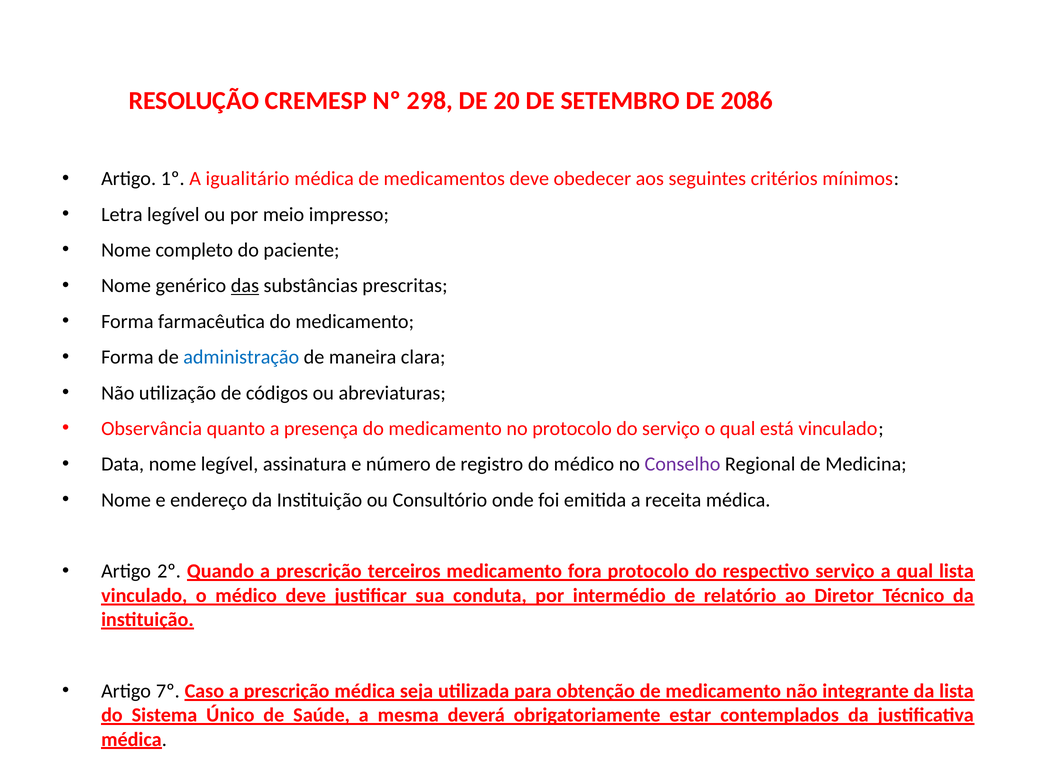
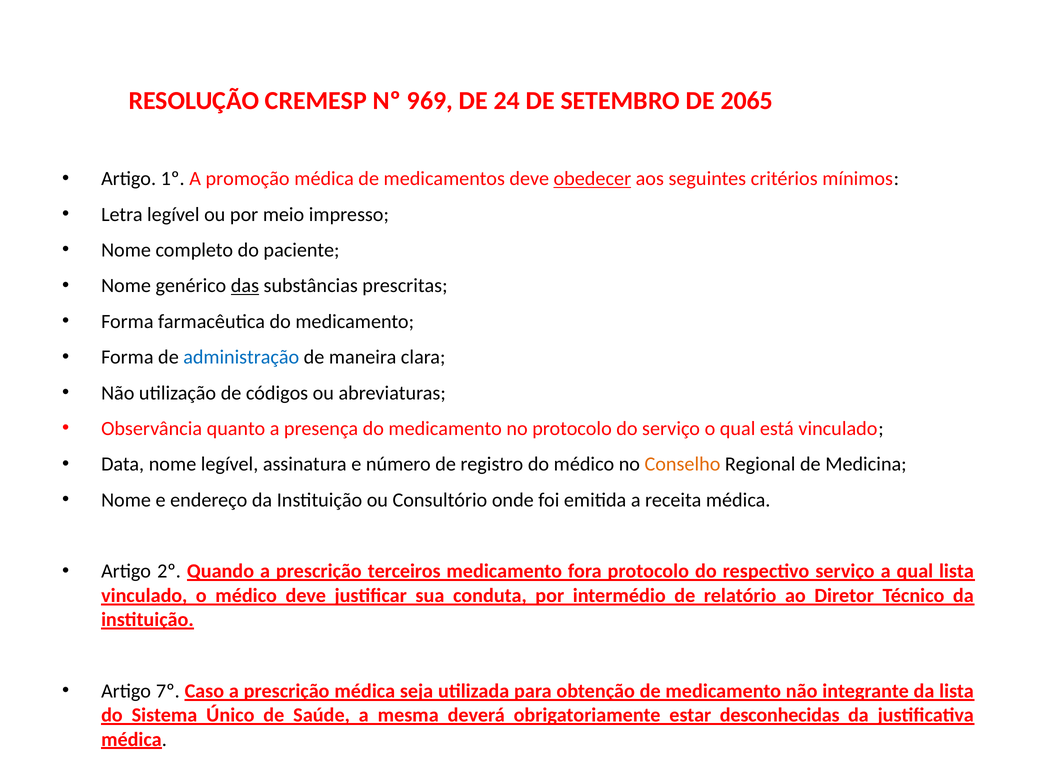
298: 298 -> 969 (430, 101)
20: 20 -> 24 (507, 101)
2086: 2086 -> 2065 (747, 101)
igualitário: igualitário -> promoção (248, 179)
obedecer underline: none -> present (592, 179)
Conselho colour: purple -> orange (682, 465)
contemplados: contemplados -> desconhecidas (780, 716)
